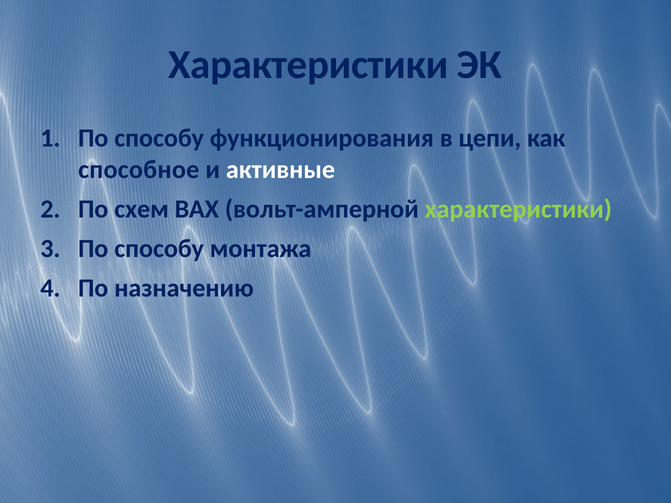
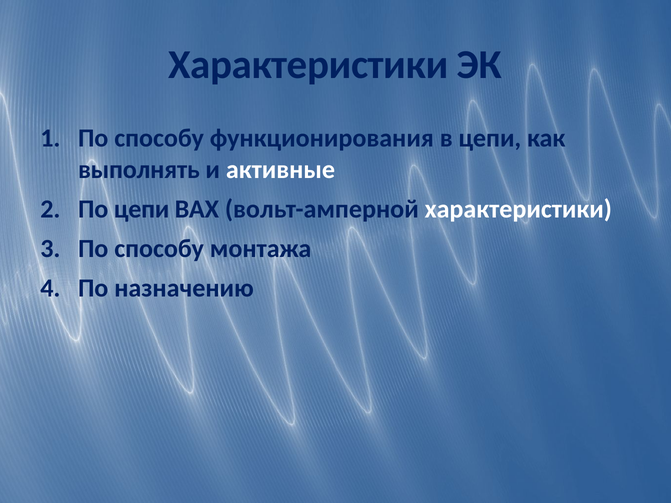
способное: способное -> выполнять (139, 170)
По схем: схем -> цепи (142, 209)
характеристики colour: light green -> white (518, 209)
